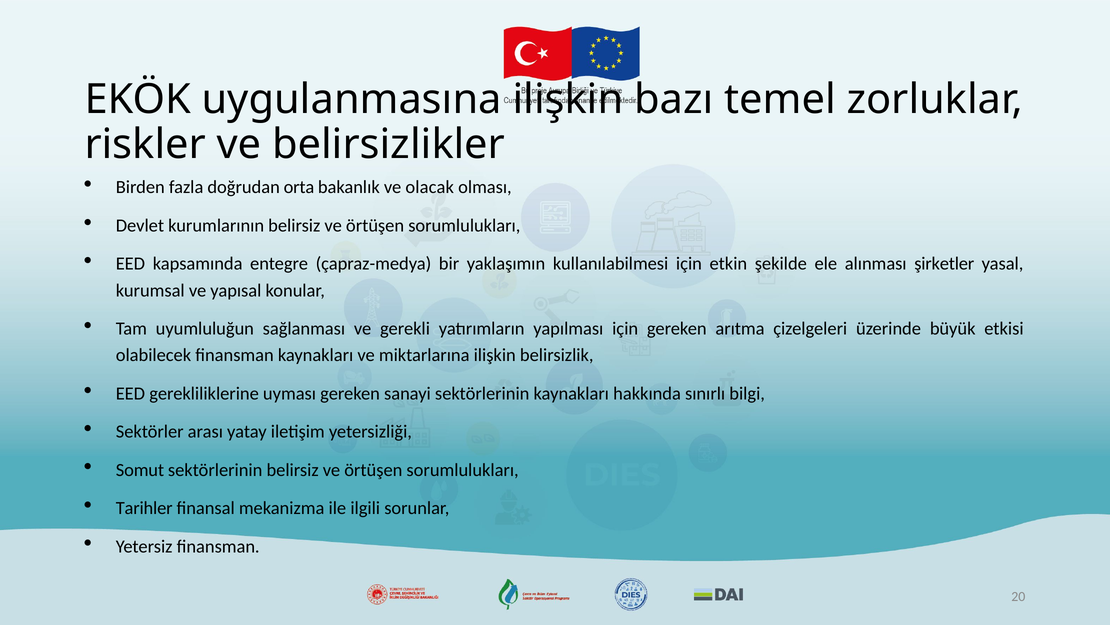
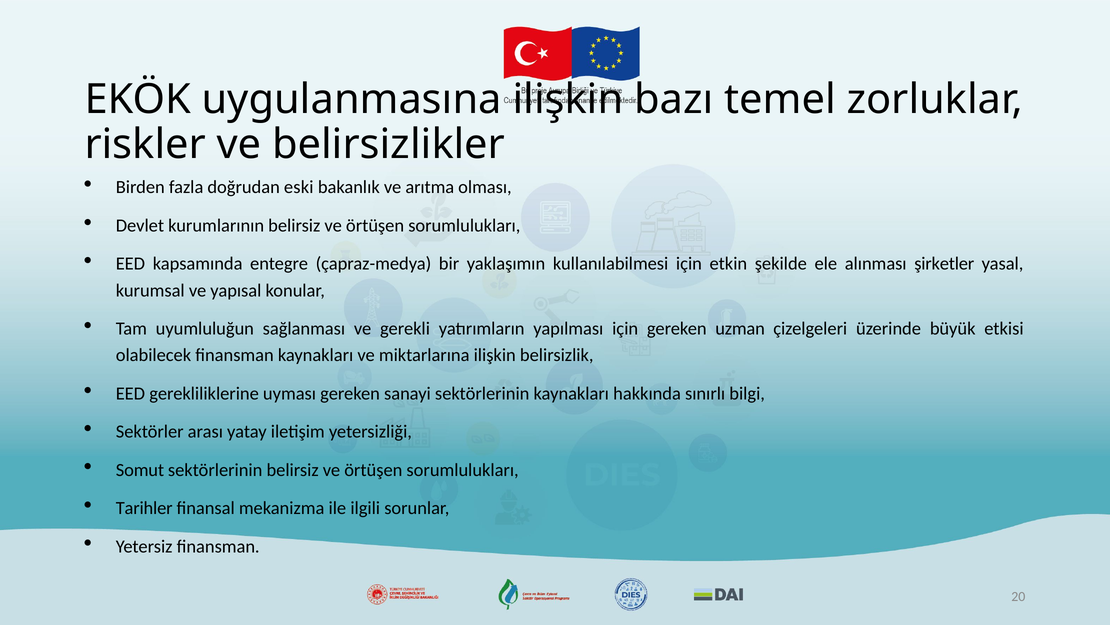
orta: orta -> eski (299, 187)
olacak: olacak -> arıtma (430, 187)
arıtma: arıtma -> uzman (740, 328)
